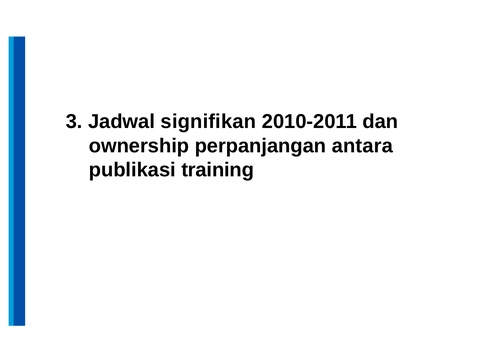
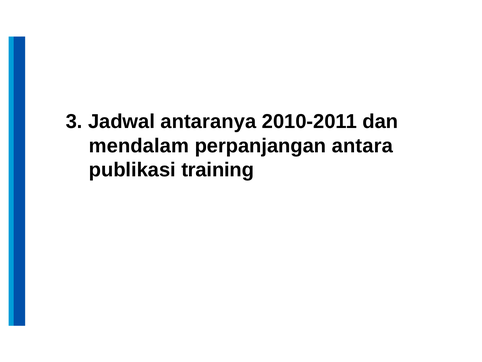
signifikan: signifikan -> antaranya (208, 121)
ownership: ownership -> mendalam (139, 146)
